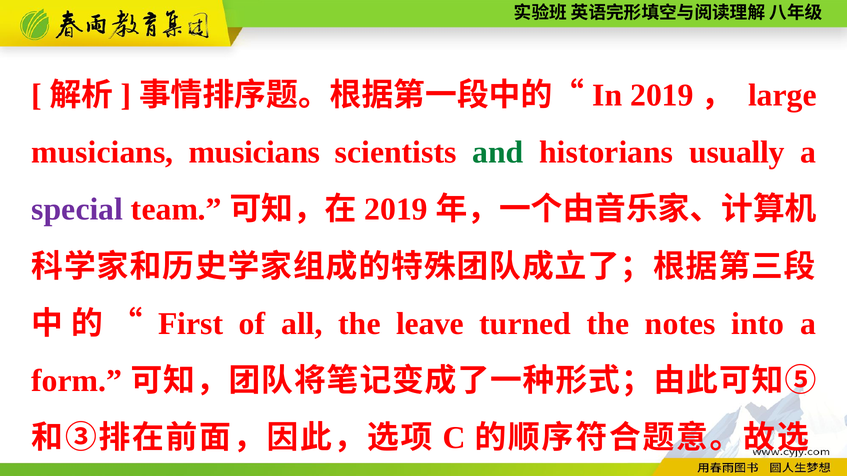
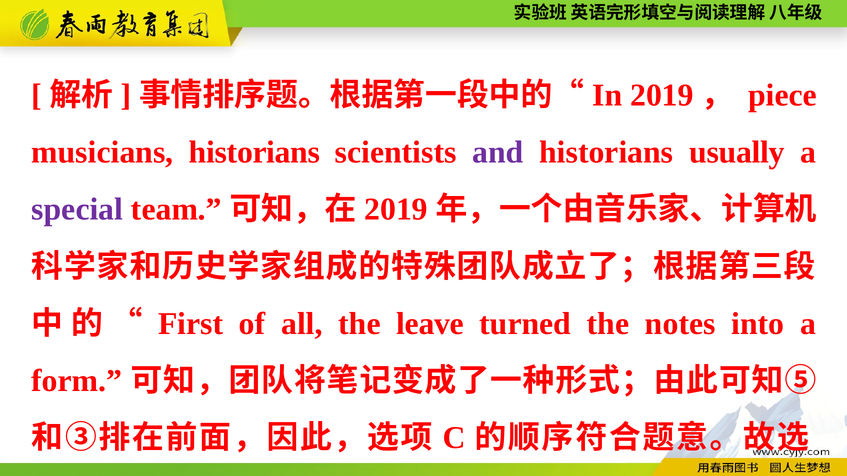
large: large -> piece (782, 95)
musicians musicians: musicians -> historians (254, 153)
and colour: green -> purple (498, 153)
